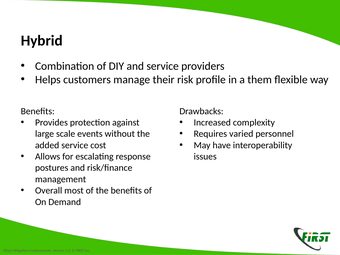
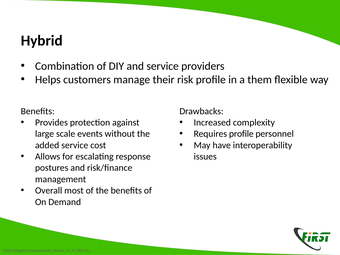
Requires varied: varied -> profile (241, 134)
